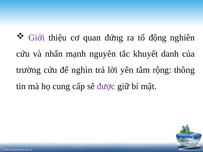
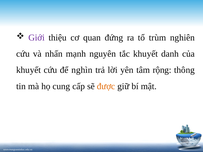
động: động -> trùm (158, 38)
trường: trường -> khuyết (29, 70)
được colour: purple -> orange (106, 86)
